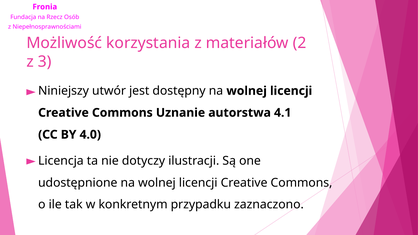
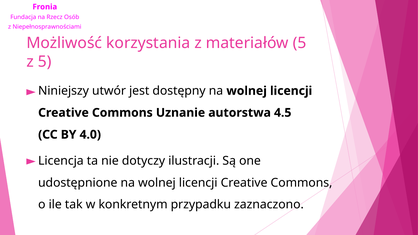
materiałów 2: 2 -> 5 (300, 43)
z 3: 3 -> 5 (45, 62)
4.1: 4.1 -> 4.5 (283, 113)
